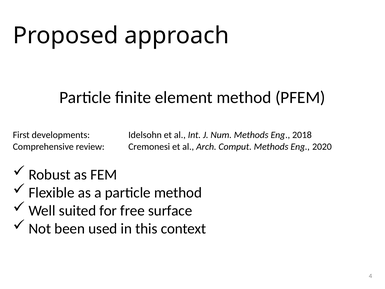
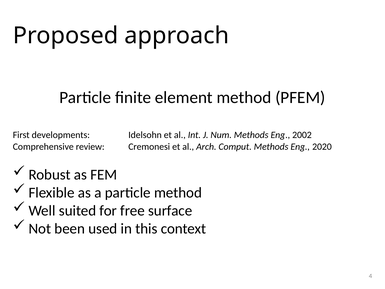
2018: 2018 -> 2002 (302, 135)
